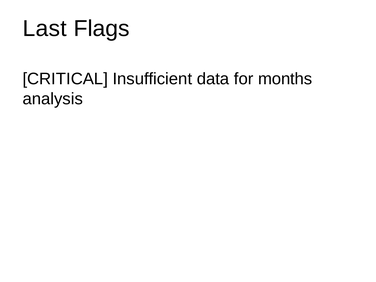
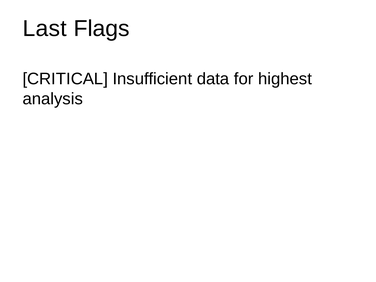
months: months -> highest (285, 79)
